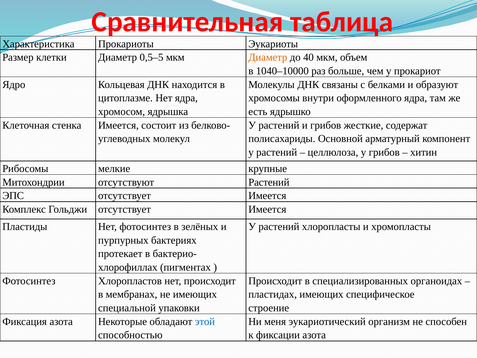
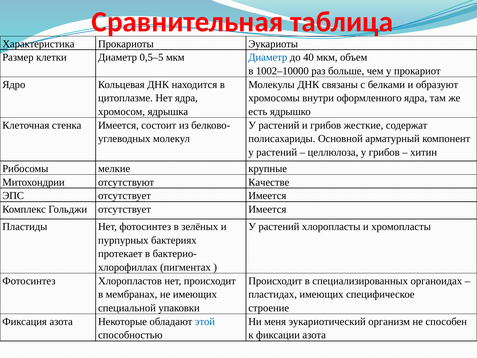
Диаметр colour: orange -> blue (268, 57)
1040–10000: 1040–10000 -> 1002–10000 (282, 71)
отсутствуют Растений: Растений -> Качестве (269, 182)
